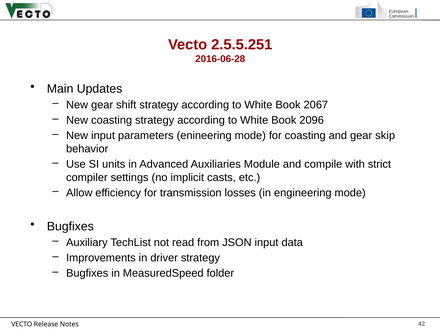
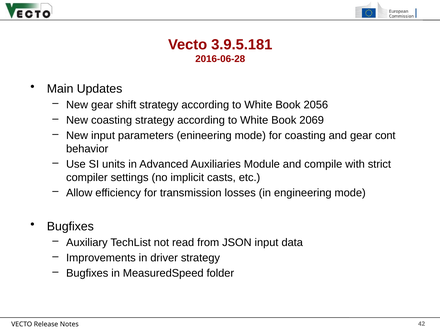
2.5.5.251: 2.5.5.251 -> 3.9.5.181 (242, 45)
2067: 2067 -> 2056 (316, 105)
2096: 2096 -> 2069 (312, 120)
skip: skip -> cont (385, 136)
